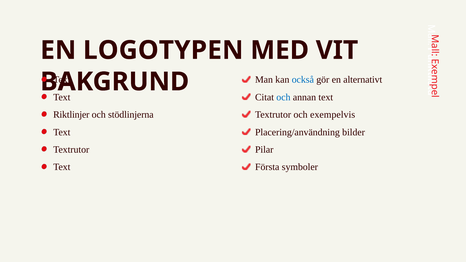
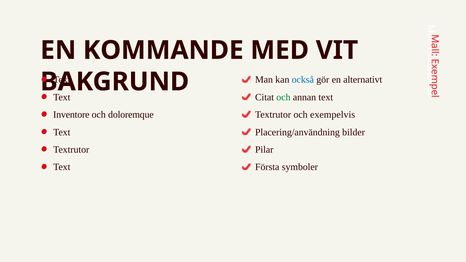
LOGOTYPEN: LOGOTYPEN -> KOMMANDE (163, 50)
och colour: blue -> green (283, 97)
Riktlinjer: Riktlinjer -> Inventore (71, 115)
stödlinjerna: stödlinjerna -> doloremque (131, 115)
